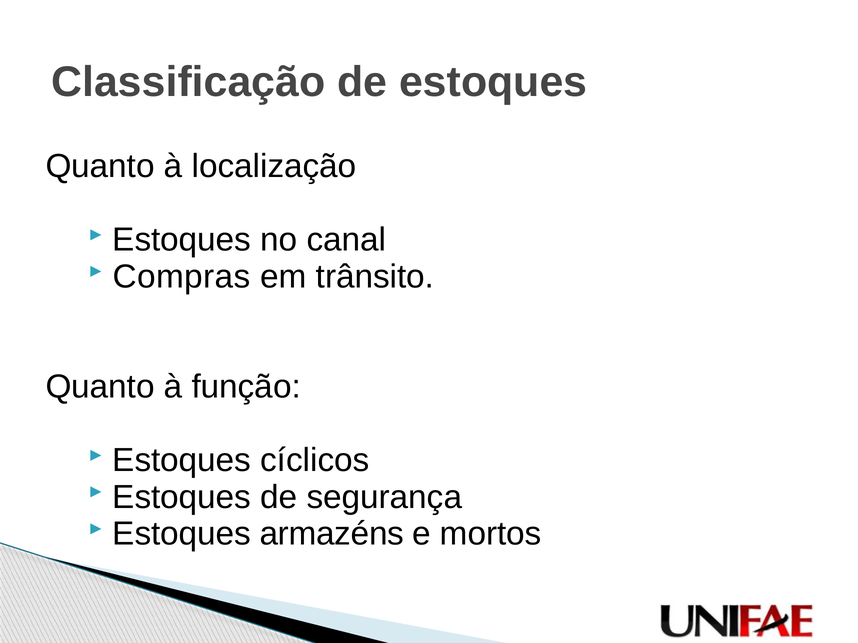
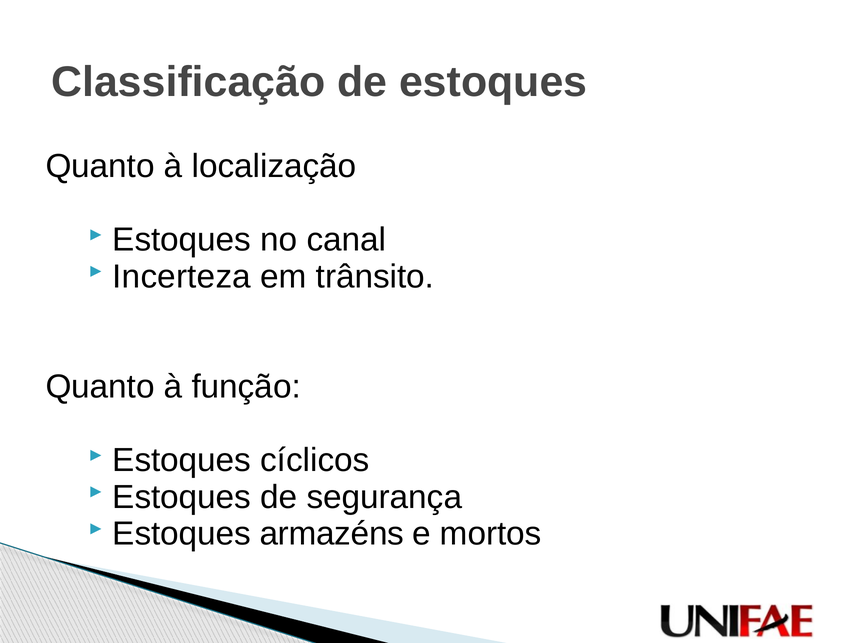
Compras: Compras -> Incerteza (182, 277)
